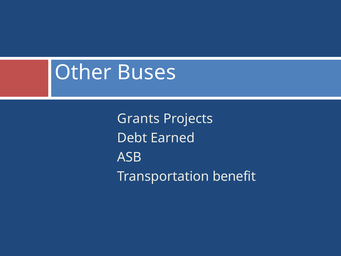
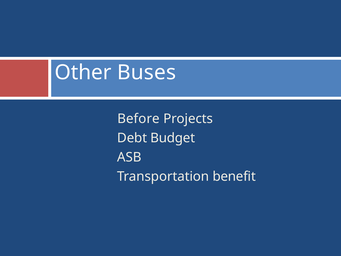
Grants: Grants -> Before (139, 119)
Earned: Earned -> Budget (173, 138)
